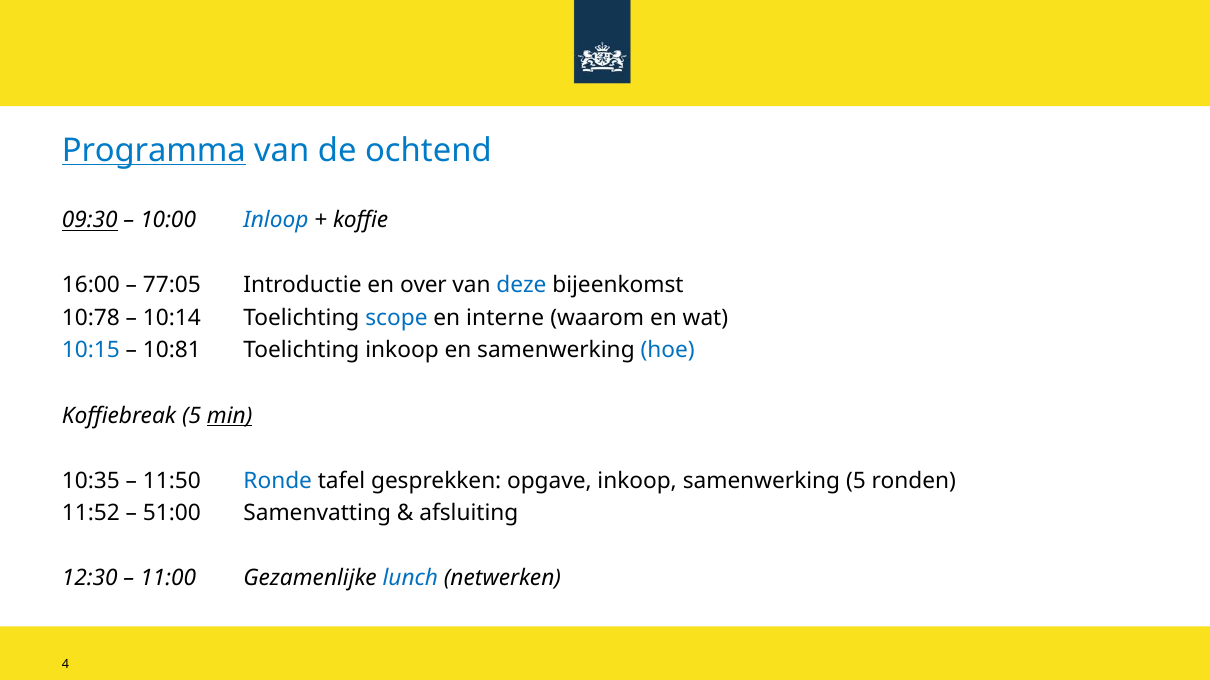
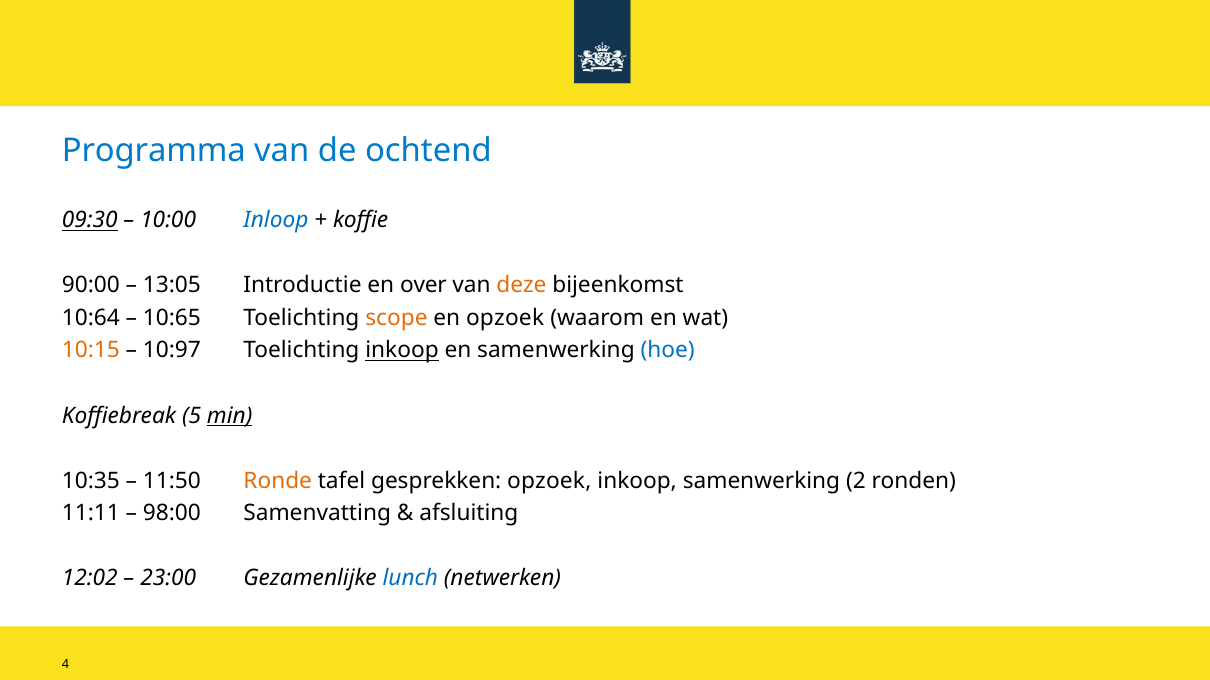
Programma underline: present -> none (154, 151)
16:00: 16:00 -> 90:00 (91, 286)
77:05: 77:05 -> 13:05 (172, 286)
deze colour: blue -> orange (522, 286)
10:78: 10:78 -> 10:64 (91, 318)
10:14: 10:14 -> 10:65 (172, 318)
scope colour: blue -> orange (396, 318)
en interne: interne -> opzoek (505, 318)
10:15 colour: blue -> orange (91, 351)
10:81: 10:81 -> 10:97 (172, 351)
inkoop underline: none -> present (402, 351)
Ronde colour: blue -> orange (278, 481)
gesprekken opgave: opgave -> opzoek (549, 481)
samenwerking 5: 5 -> 2 (856, 481)
11:52: 11:52 -> 11:11 (91, 514)
51:00: 51:00 -> 98:00 (172, 514)
12:30: 12:30 -> 12:02 (90, 579)
11:00: 11:00 -> 23:00 (168, 579)
